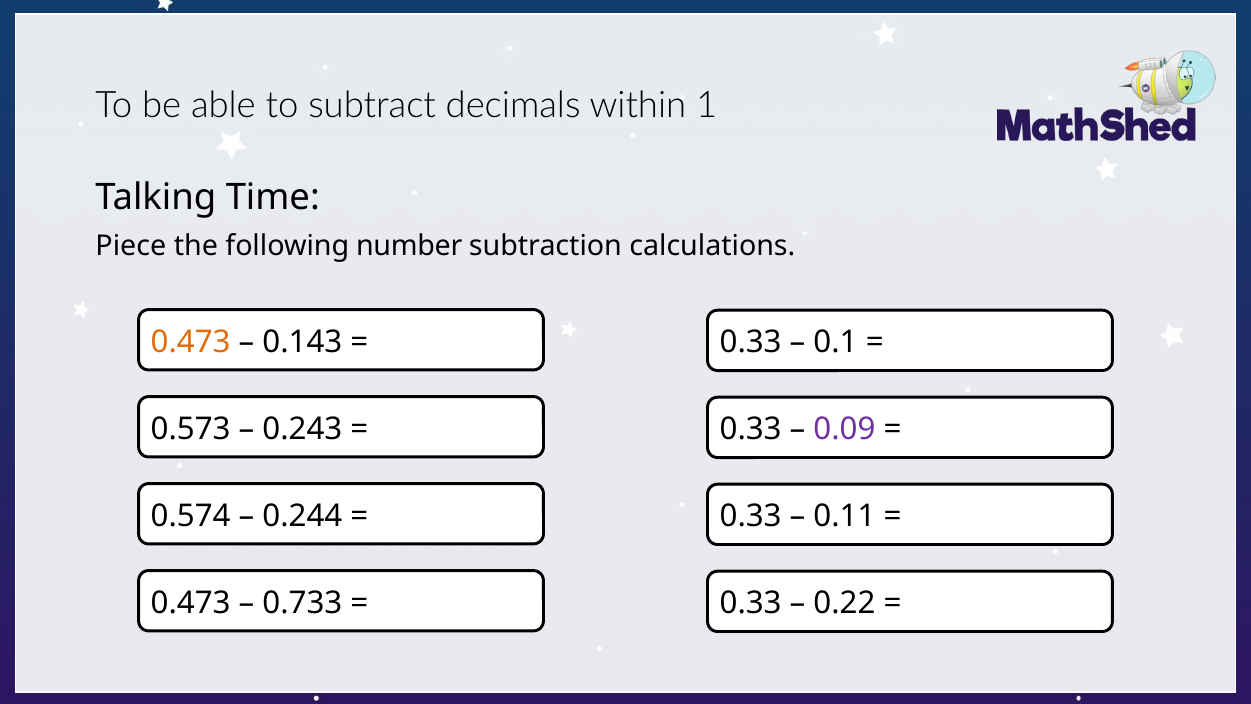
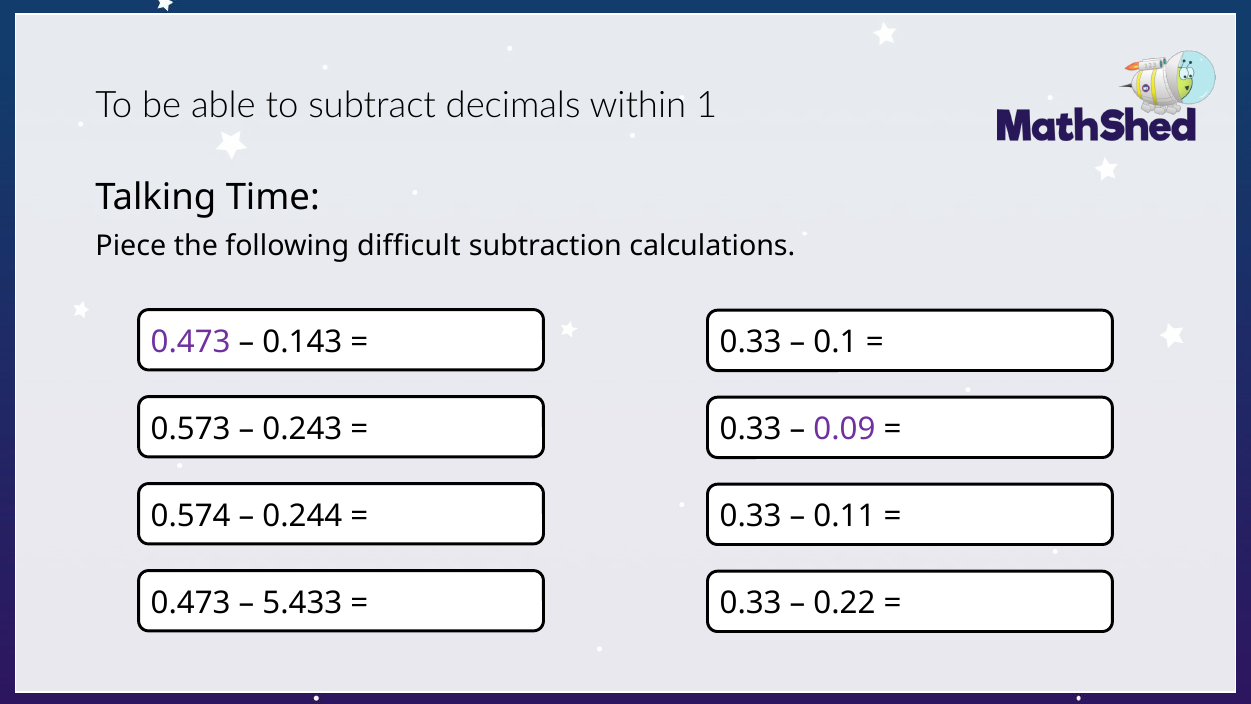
number: number -> difficult (409, 246)
0.473 colour: orange -> purple (191, 342)
0.733: 0.733 -> 5.433 (302, 603)
